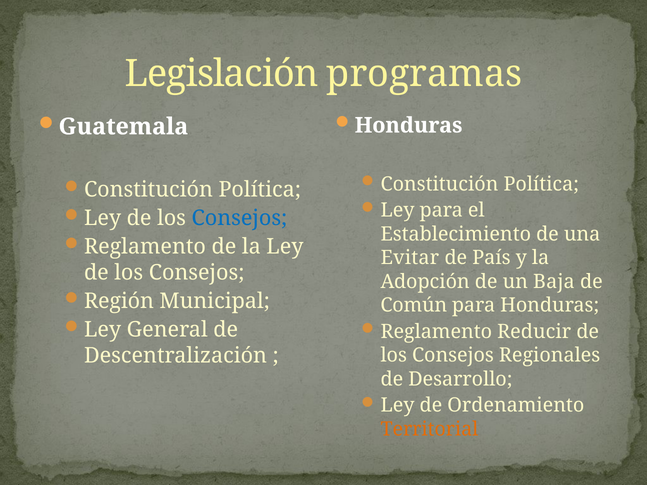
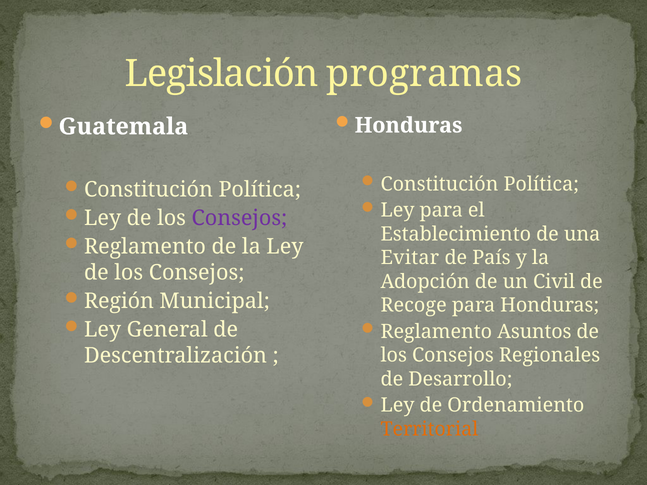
Consejos colour: blue -> purple (239, 218)
Baja: Baja -> Civil (554, 282)
Común: Común -> Recoge (414, 305)
Reducir: Reducir -> Asuntos (534, 332)
